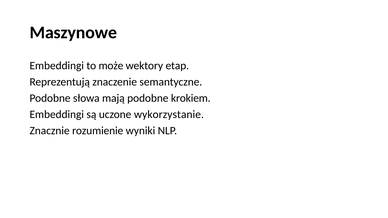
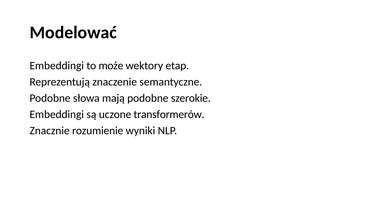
Maszynowe: Maszynowe -> Modelować (73, 33)
krokiem: krokiem -> szerokie (191, 98)
wykorzystanie: wykorzystanie -> transformerów (169, 114)
